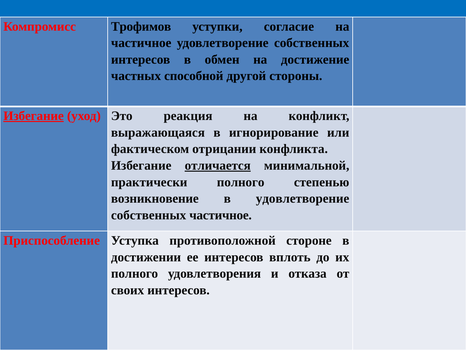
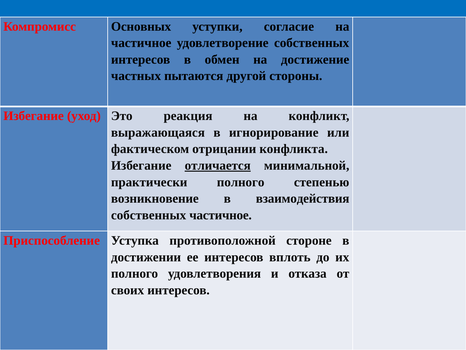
Трофимов: Трофимов -> Основных (141, 26)
способной: способной -> пытаются (194, 76)
Избегание underline: present -> none (34, 116)
в удовлетворение: удовлетворение -> взаимодействия (303, 198)
